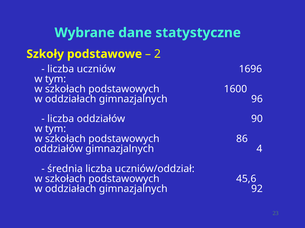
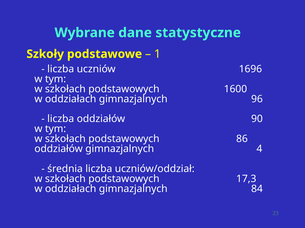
2: 2 -> 1 (157, 54)
45,6: 45,6 -> 17,3 (246, 179)
92: 92 -> 84 (257, 189)
